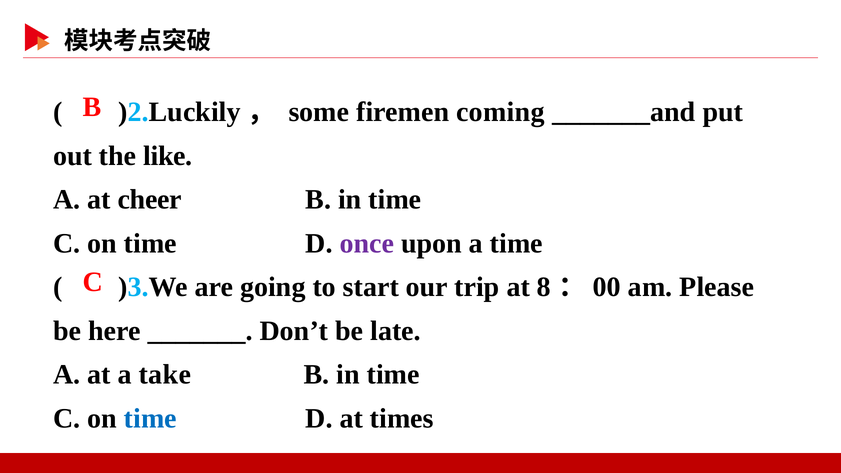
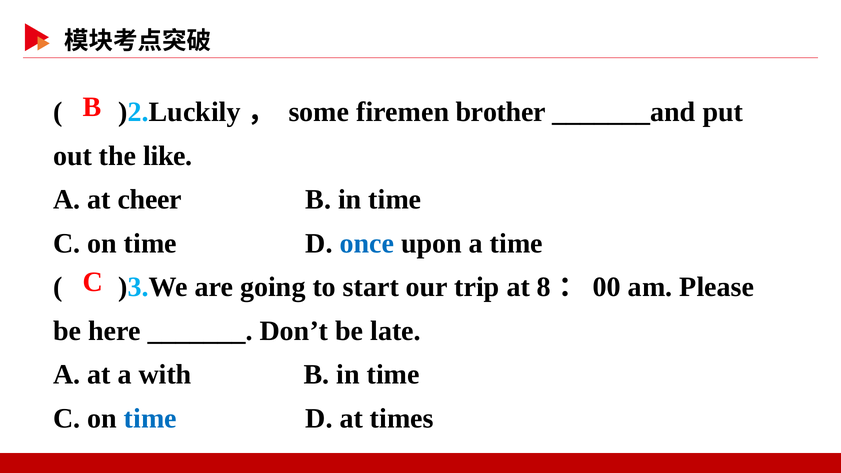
coming: coming -> brother (501, 112)
once colour: purple -> blue (367, 243)
take: take -> with (165, 375)
